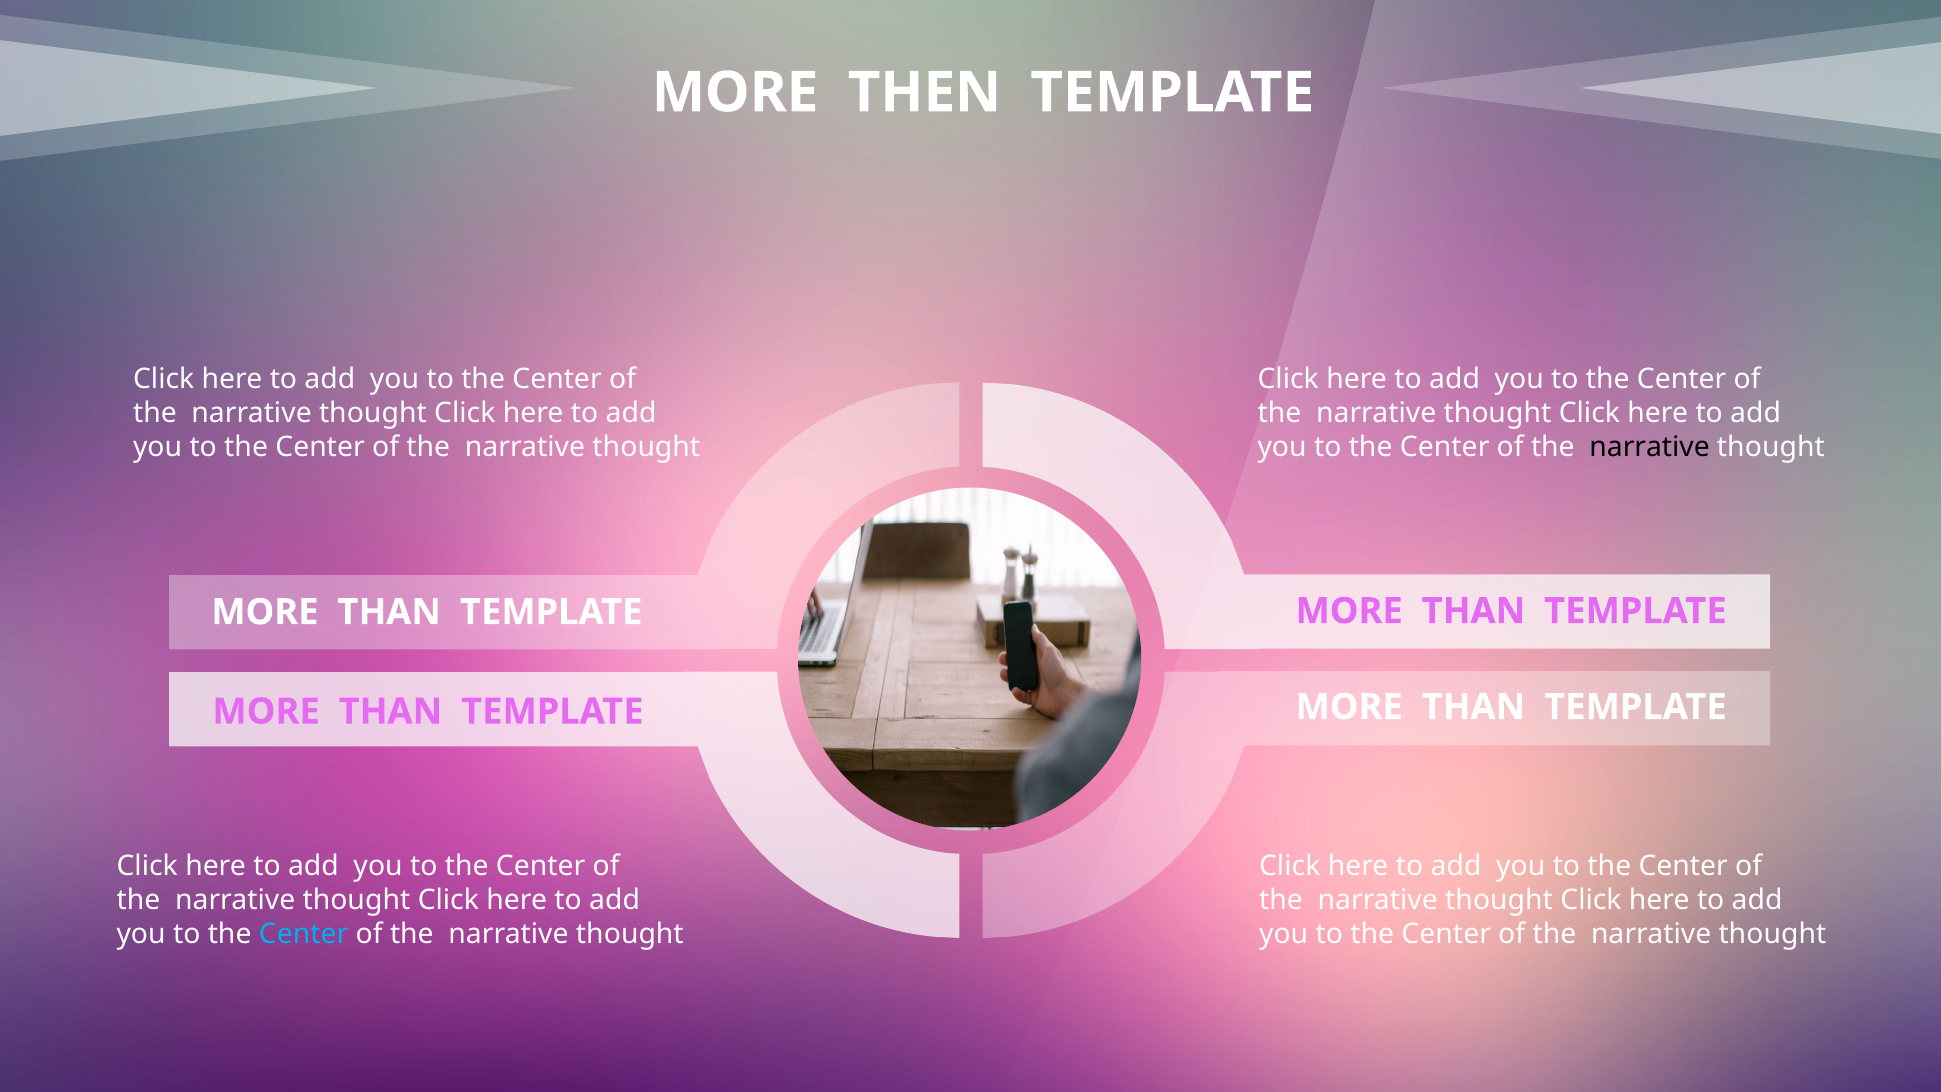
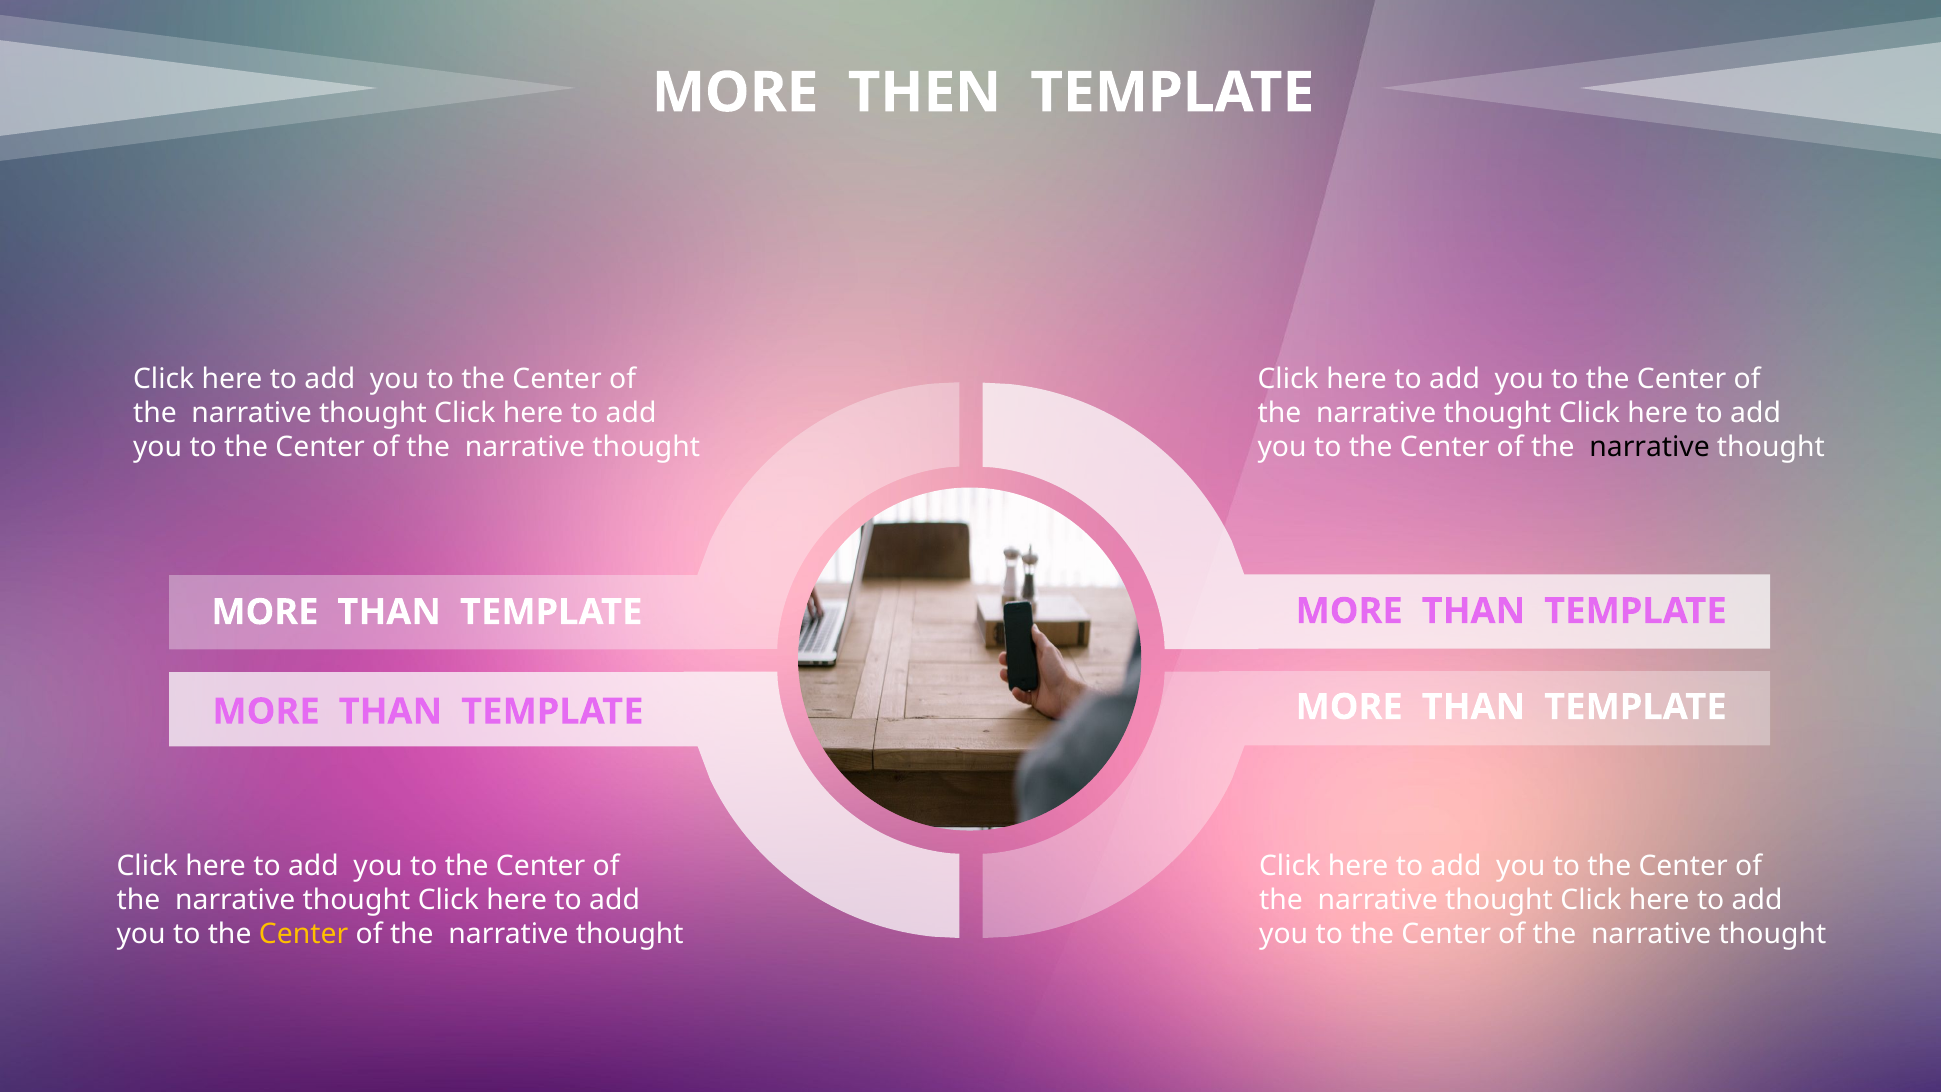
Center colour: light blue -> yellow (304, 934)
